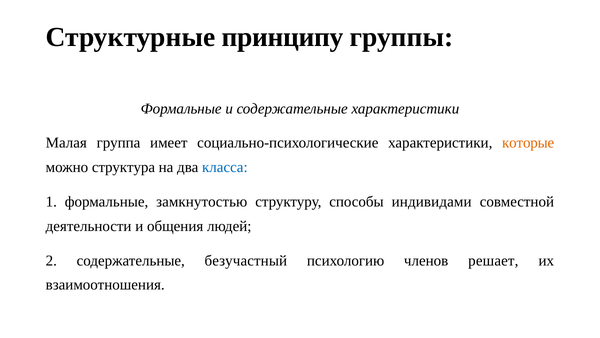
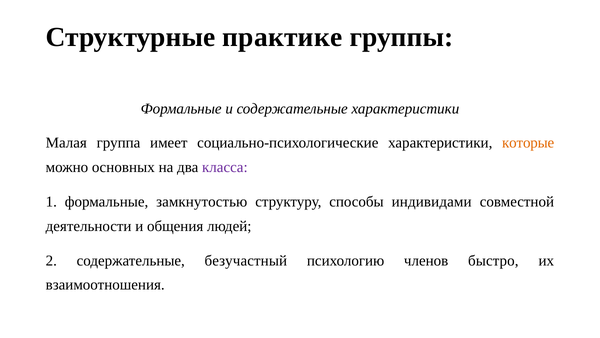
принципу: принципу -> практике (282, 37)
структура: структура -> основных (123, 167)
класса colour: blue -> purple (225, 167)
решает: решает -> быстро (493, 260)
